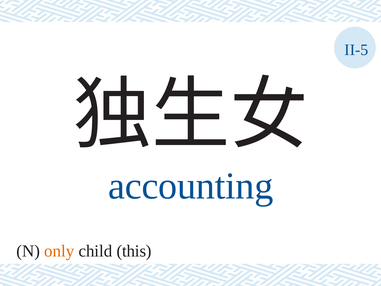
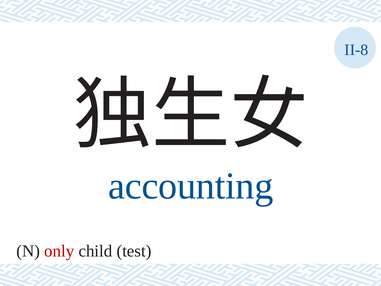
II-5: II-5 -> II-8 (356, 50)
only colour: orange -> red (59, 251)
this: this -> test (134, 251)
